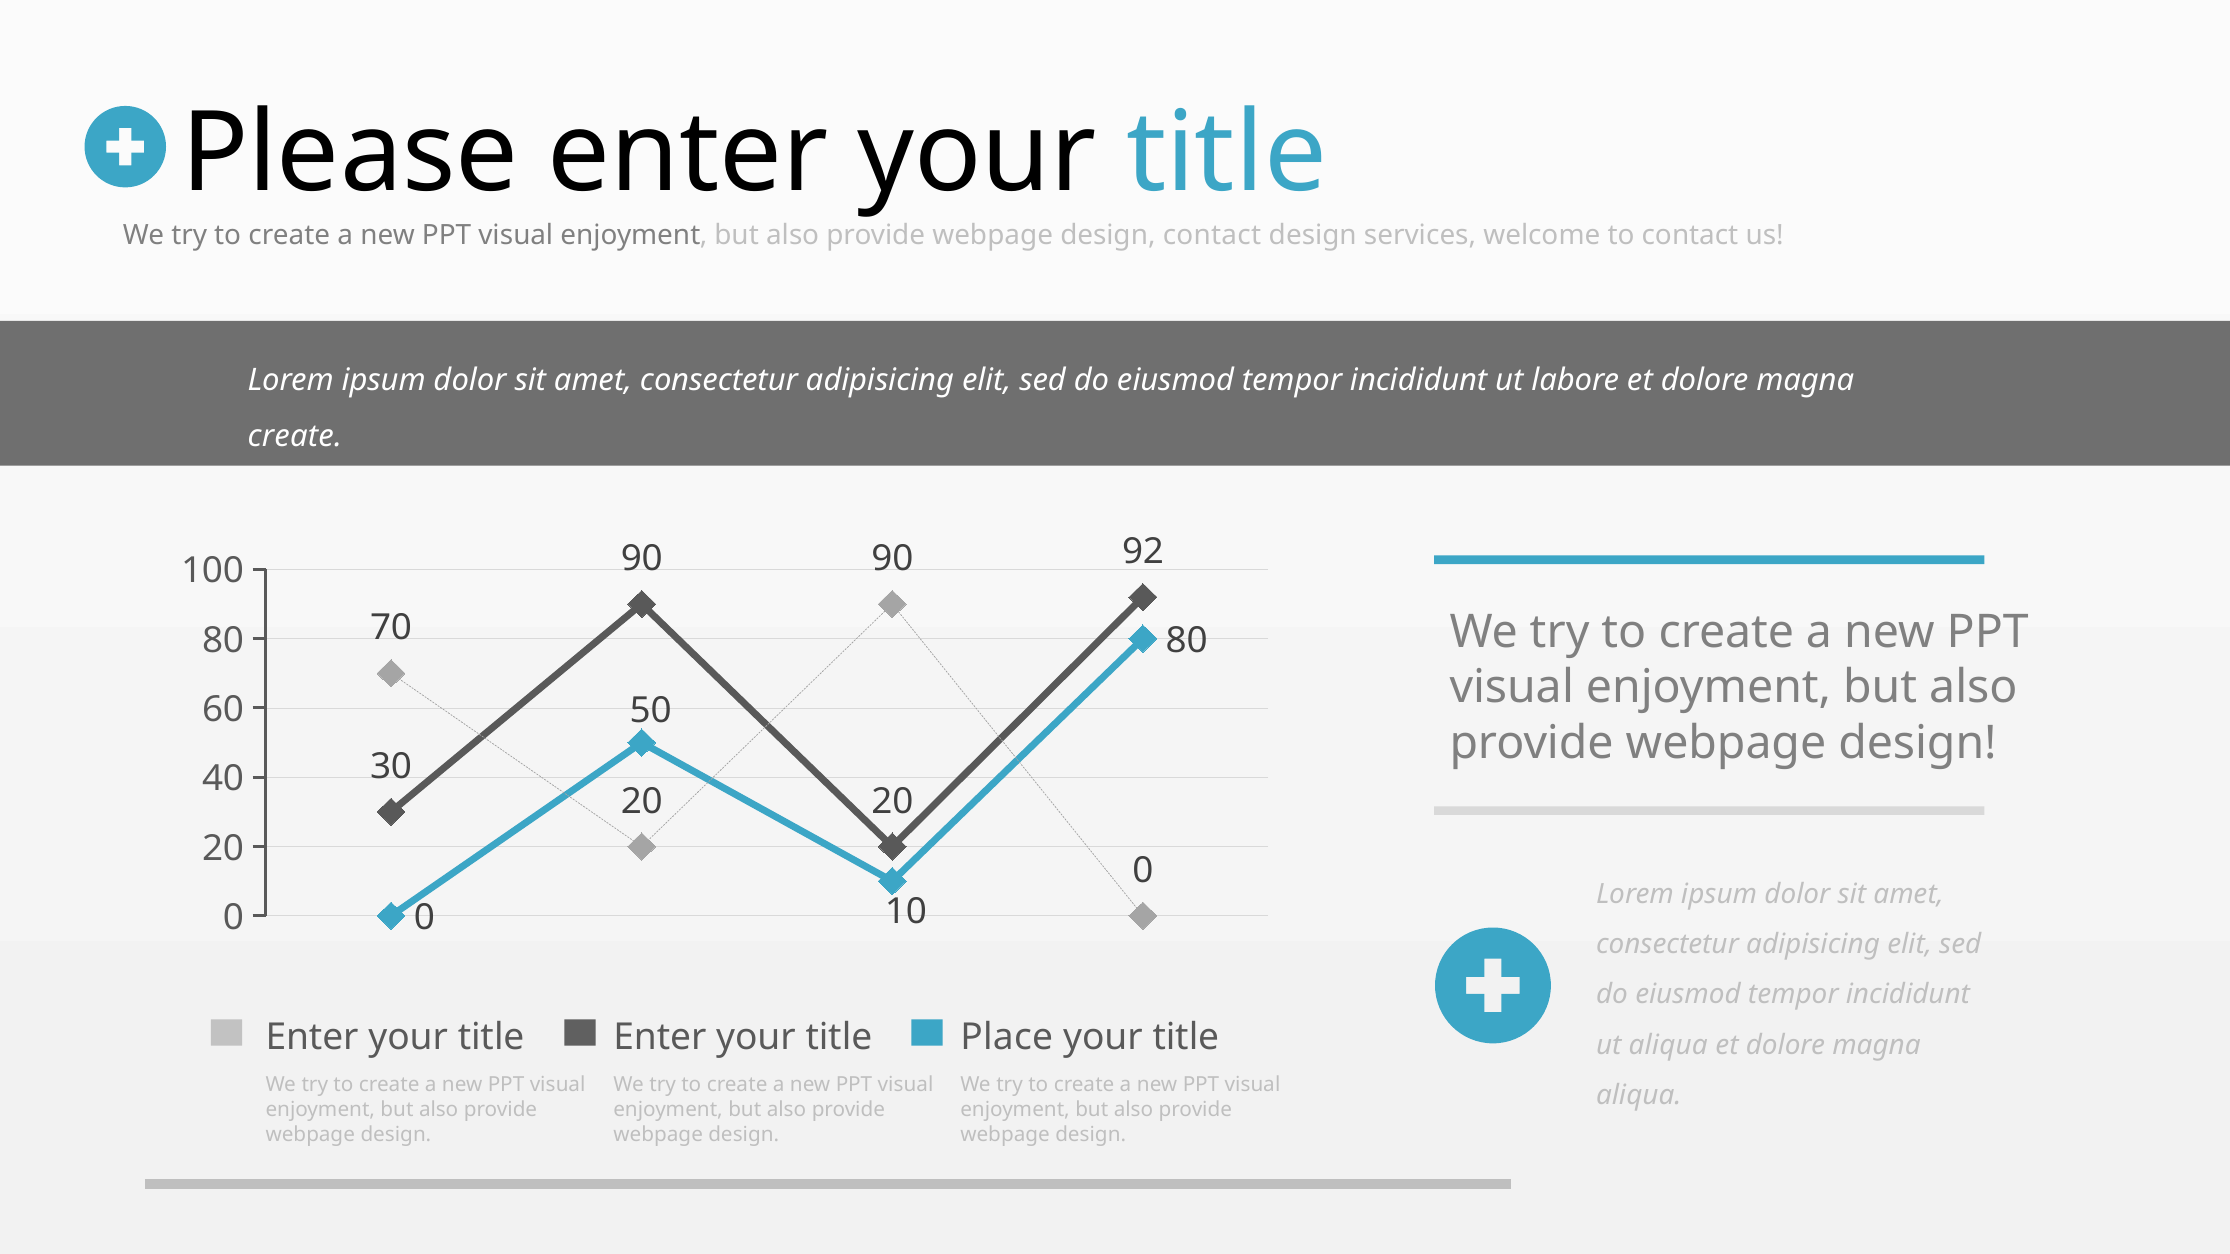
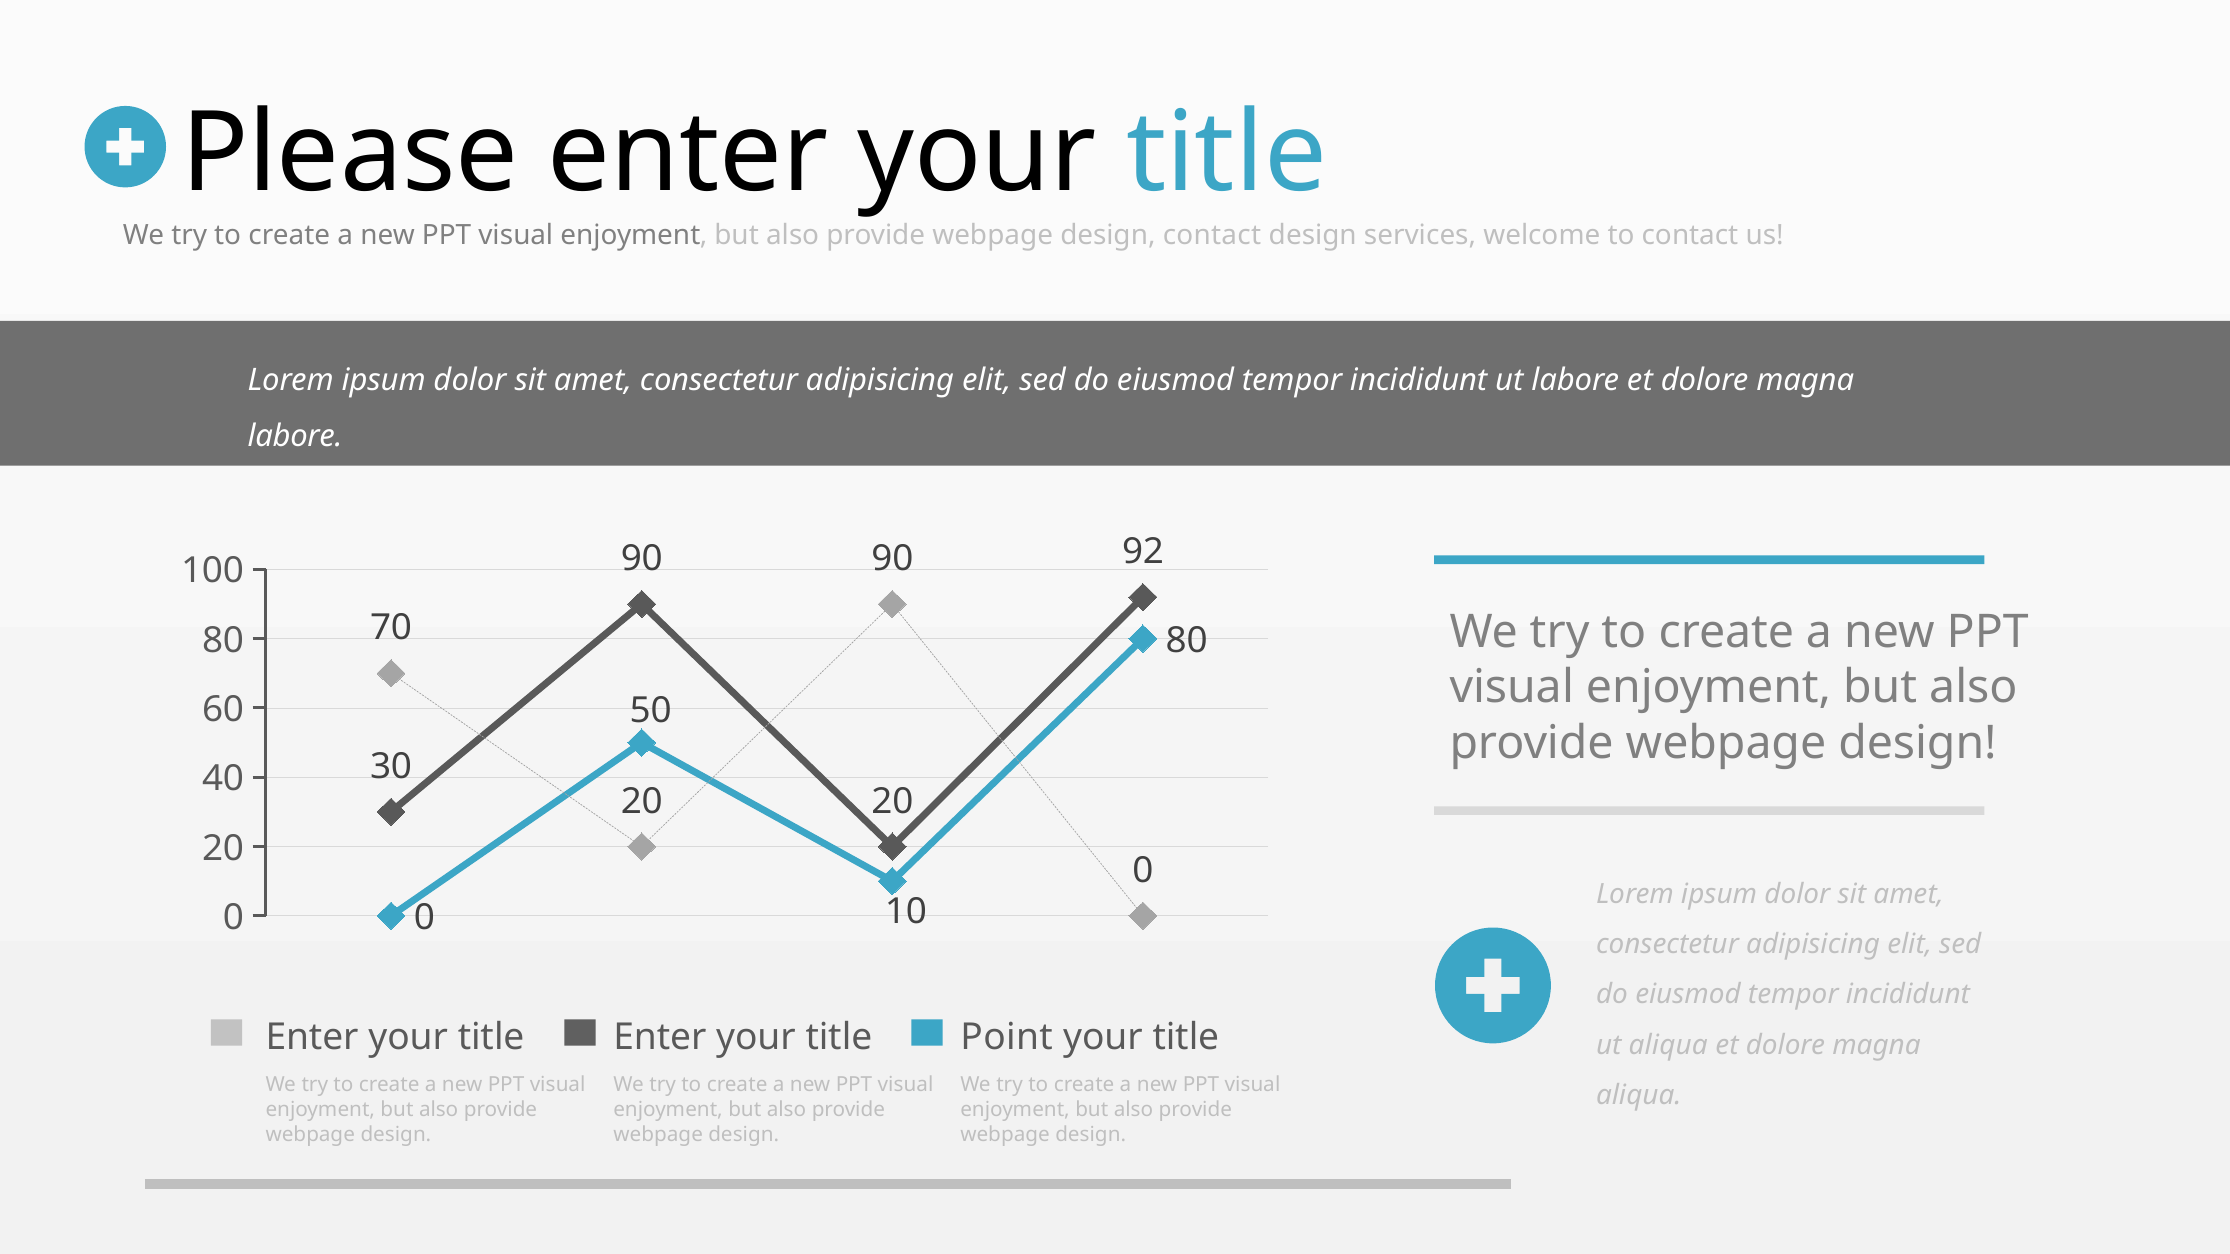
create: create -> labore (295, 436)
Place: Place -> Point (1007, 1038)
